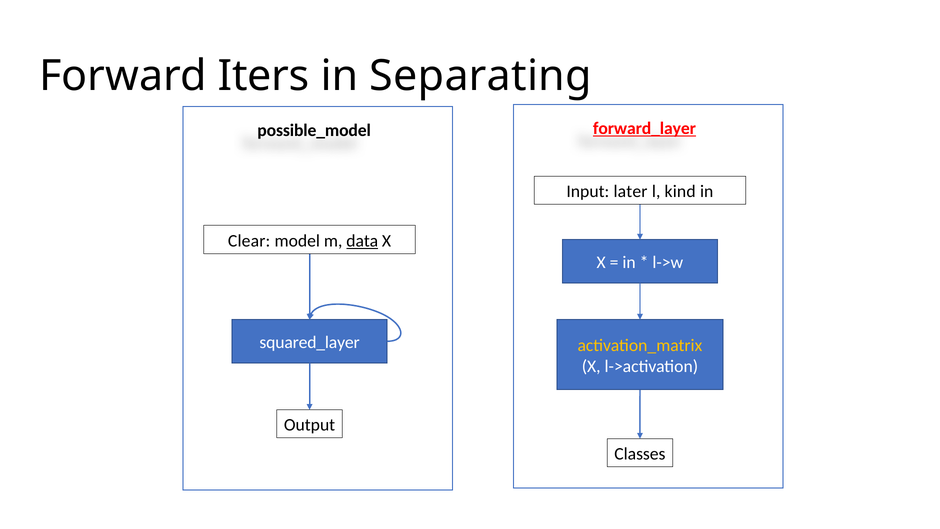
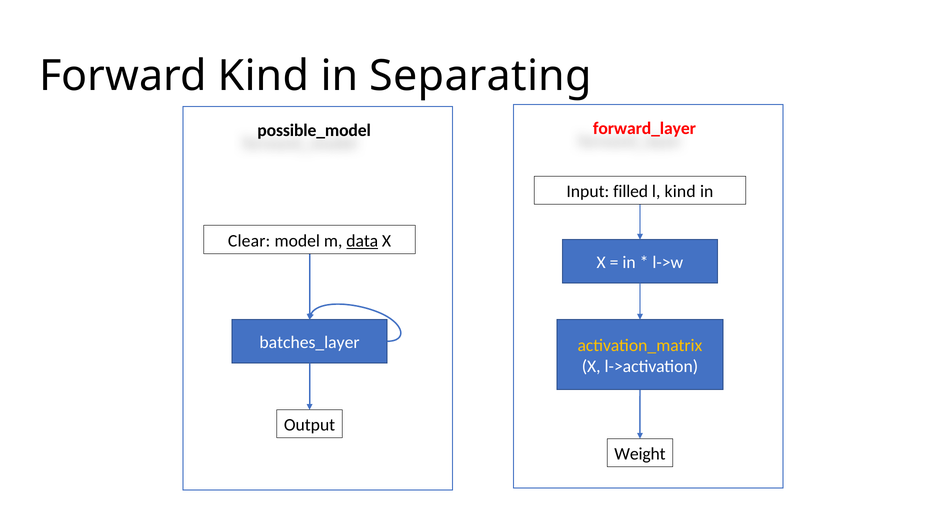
Forward Iters: Iters -> Kind (264, 76)
forward_layer underline: present -> none (644, 128)
later: later -> filled (631, 192)
squared_layer: squared_layer -> batches_layer (310, 342)
Classes: Classes -> Weight (640, 454)
